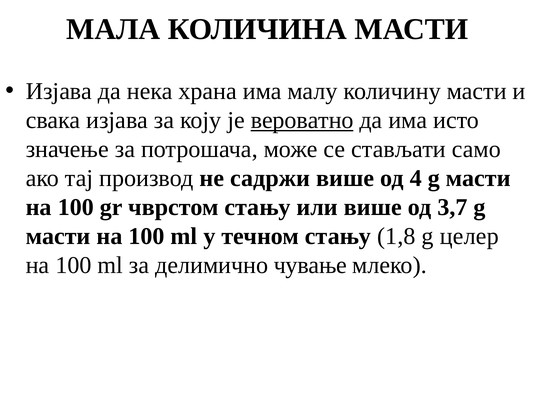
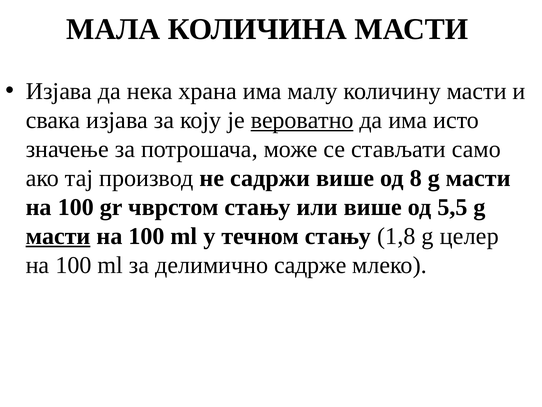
4: 4 -> 8 (416, 178)
3,7: 3,7 -> 5,5 (452, 207)
масти underline: none -> present (58, 236)
чување: чување -> садрже (310, 265)
